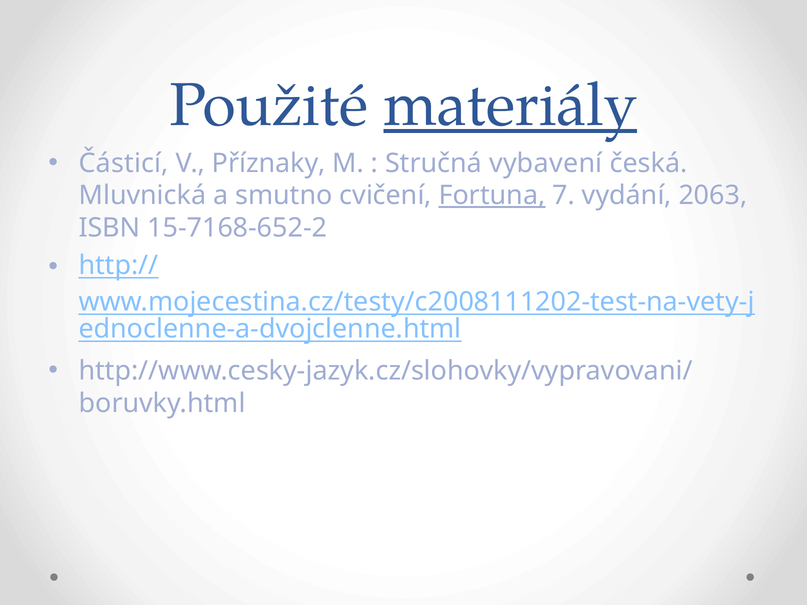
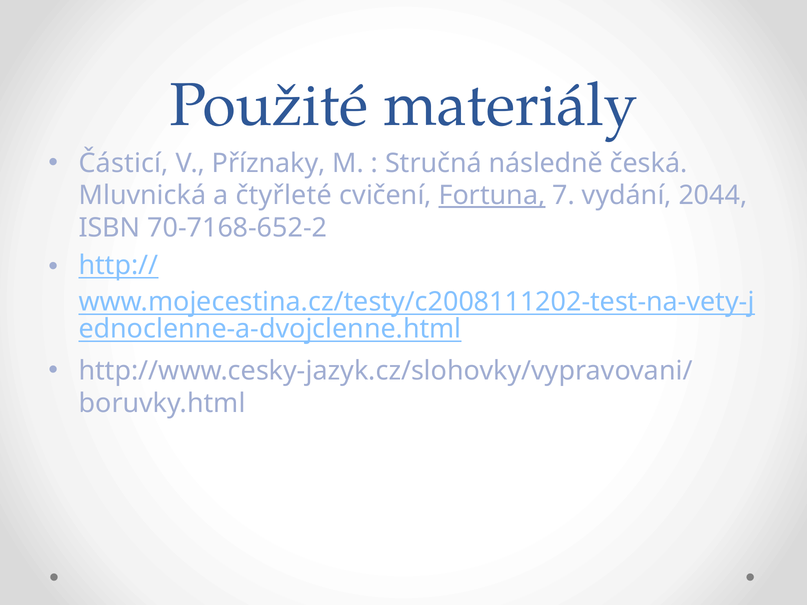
materiály underline: present -> none (510, 105)
vybavení: vybavení -> následně (546, 163)
smutno: smutno -> čtyřleté (284, 196)
2063: 2063 -> 2044 (713, 196)
15-7168-652-2: 15-7168-652-2 -> 70-7168-652-2 (237, 228)
